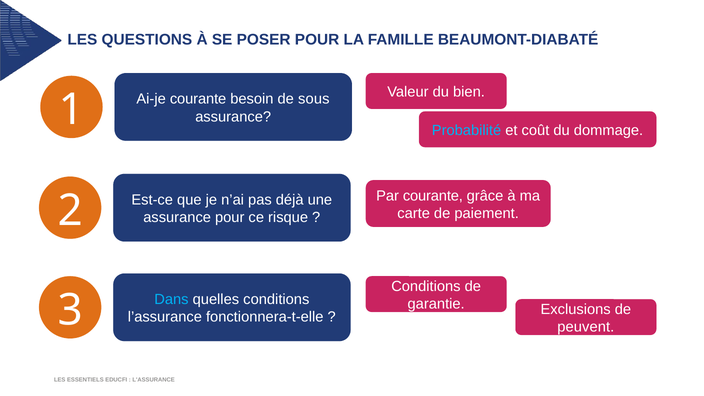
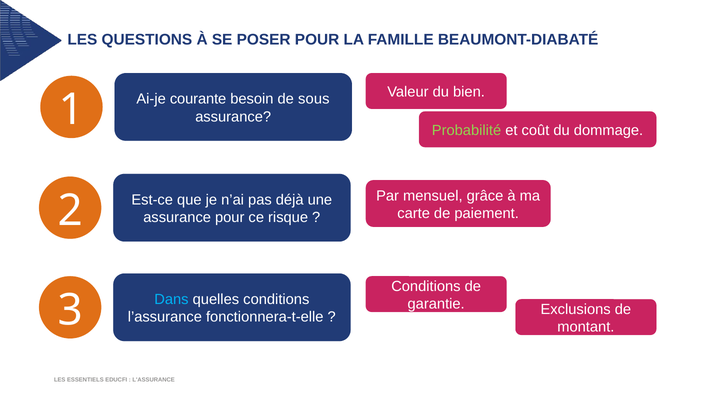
Probabilité colour: light blue -> light green (467, 130)
Par courante: courante -> mensuel (433, 196)
peuvent: peuvent -> montant (586, 327)
